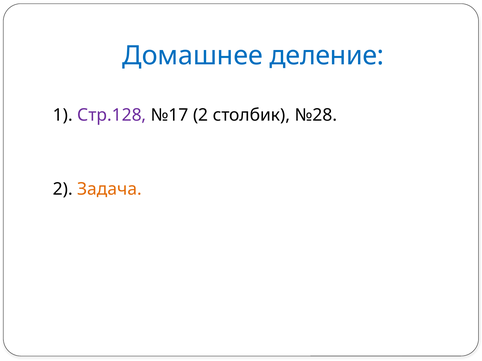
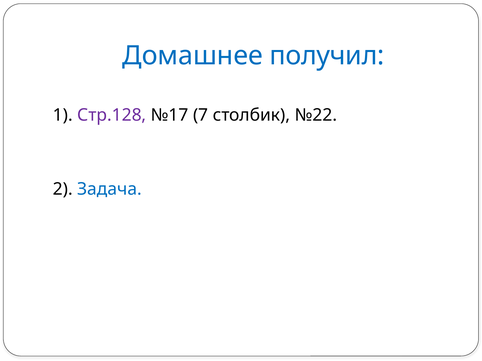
деление: деление -> получил (327, 56)
№17 2: 2 -> 7 (201, 115)
№28: №28 -> №22 (316, 115)
Задача colour: orange -> blue (110, 189)
